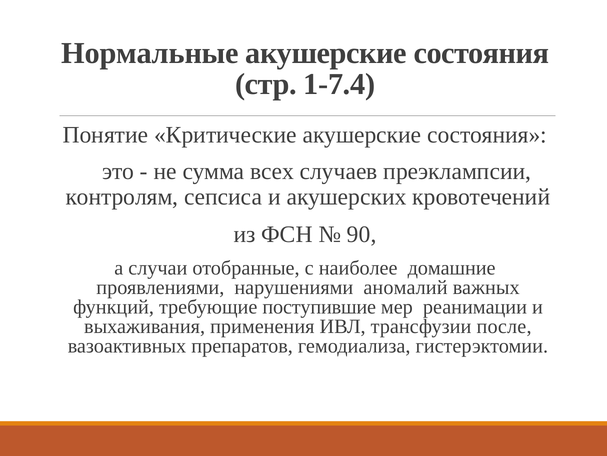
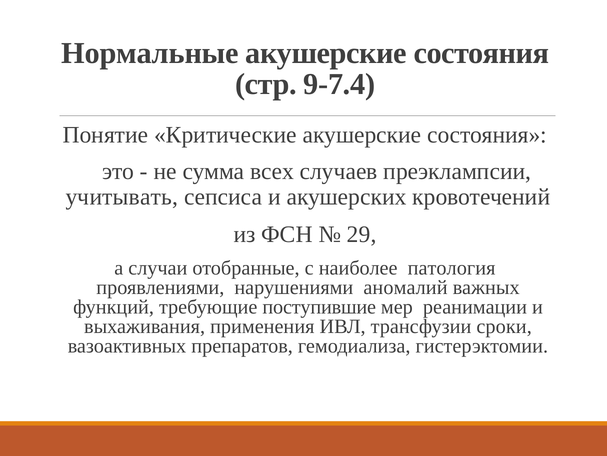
1-7.4: 1-7.4 -> 9-7.4 (339, 84)
контролям: контролям -> учитывать (122, 197)
90: 90 -> 29 (362, 234)
домашние: домашние -> патология (452, 268)
после: после -> сроки (504, 326)
